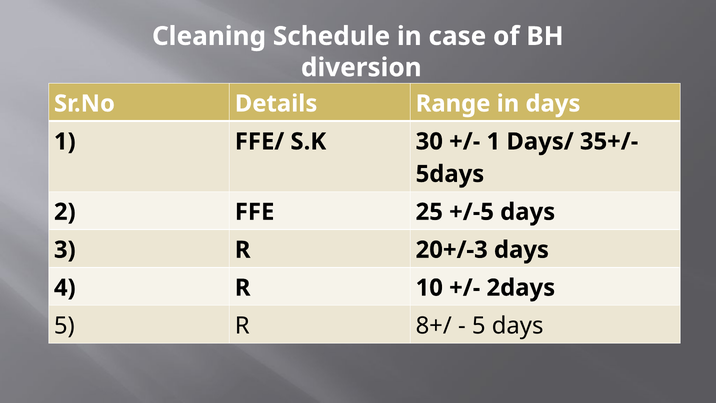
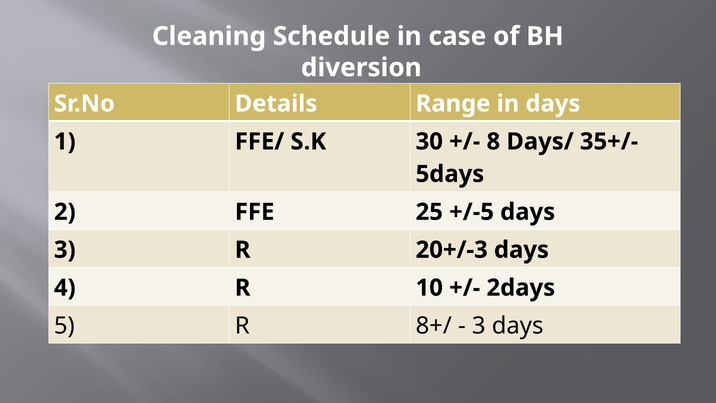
1: 1 -> 8 (493, 141)
5: 5 -> 3 (479, 326)
